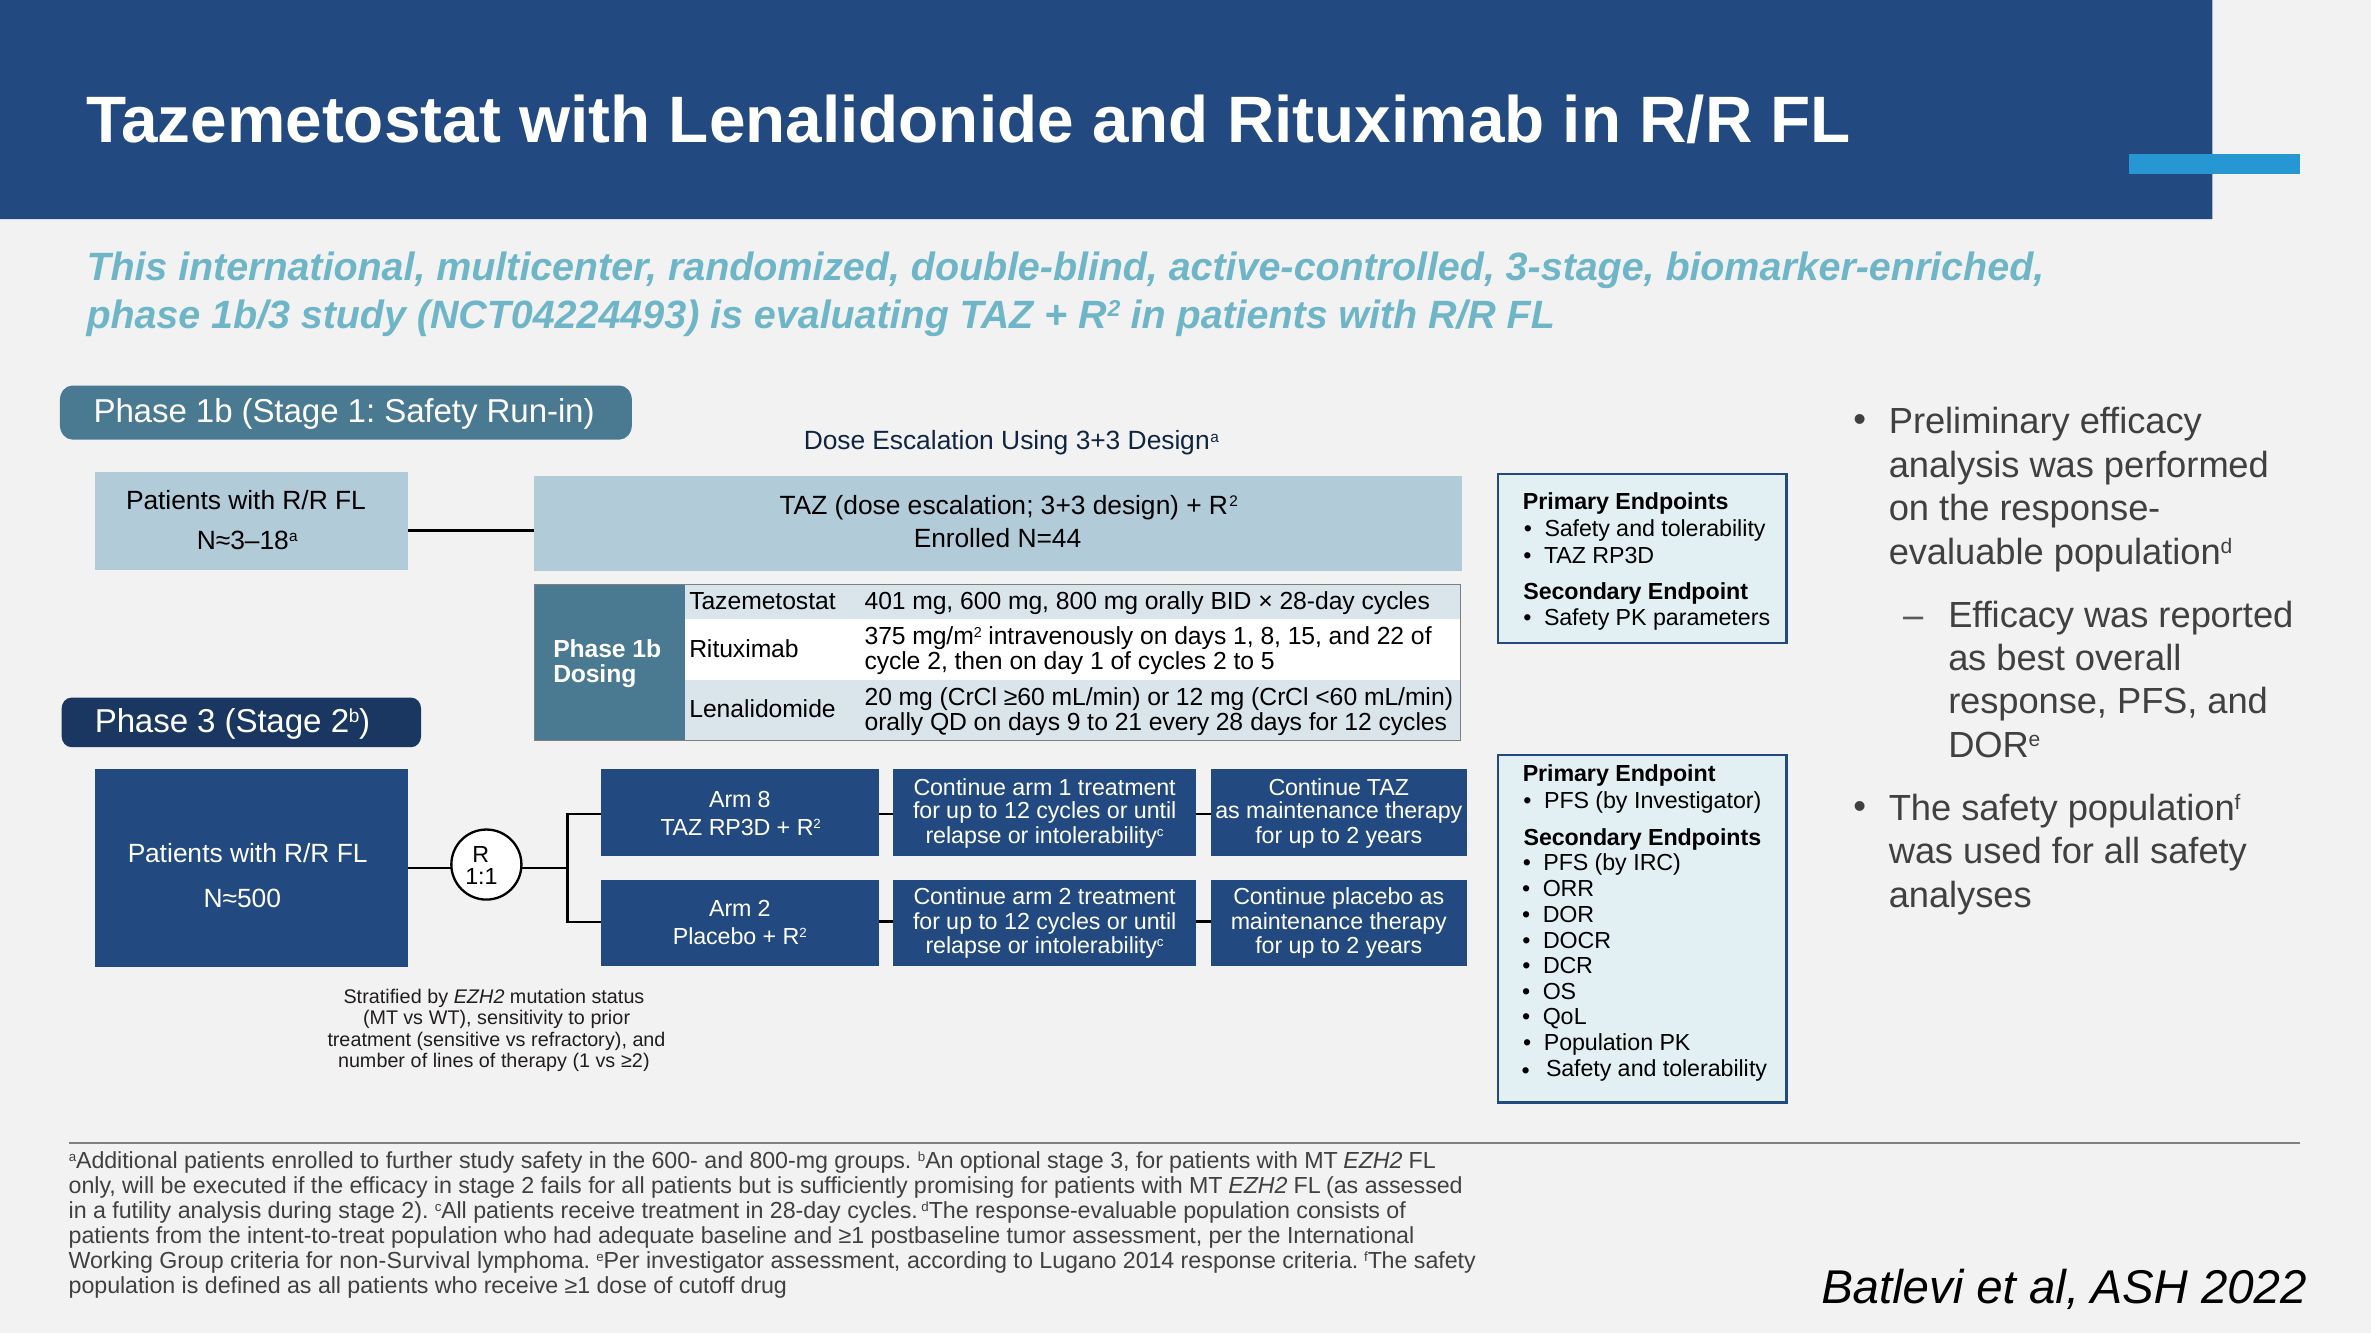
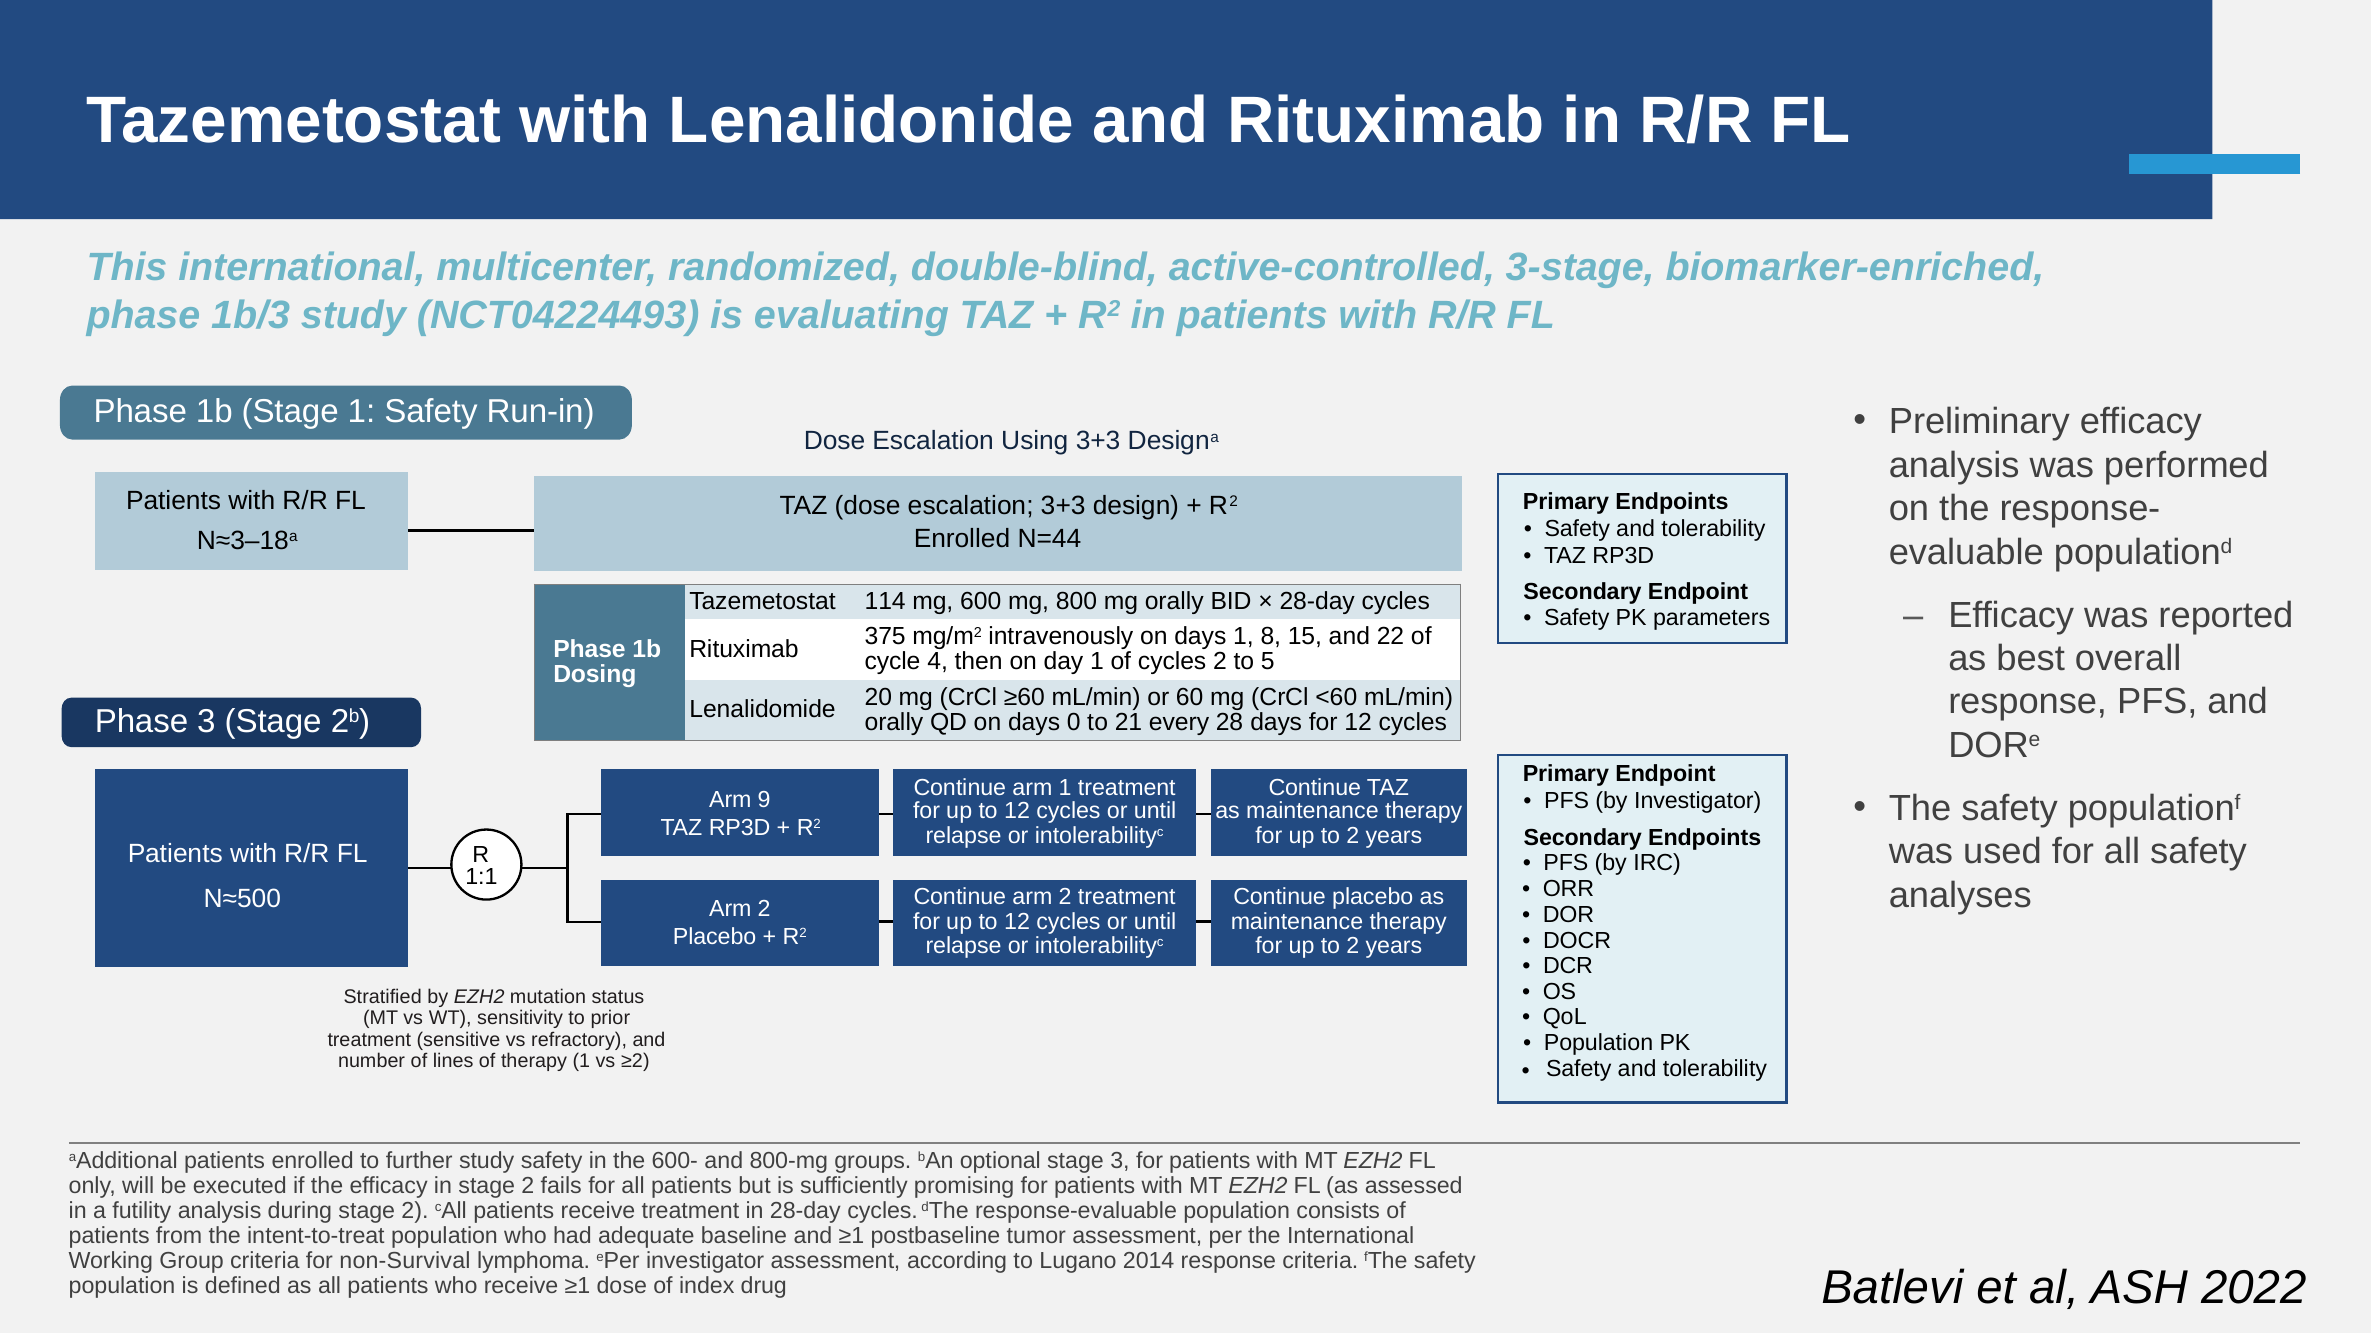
401: 401 -> 114 (885, 602)
cycle 2: 2 -> 4 (938, 662)
or 12: 12 -> 60 (1190, 698)
9: 9 -> 0 (1074, 722)
Arm 8: 8 -> 9 (764, 800)
cutoff: cutoff -> index (707, 1286)
